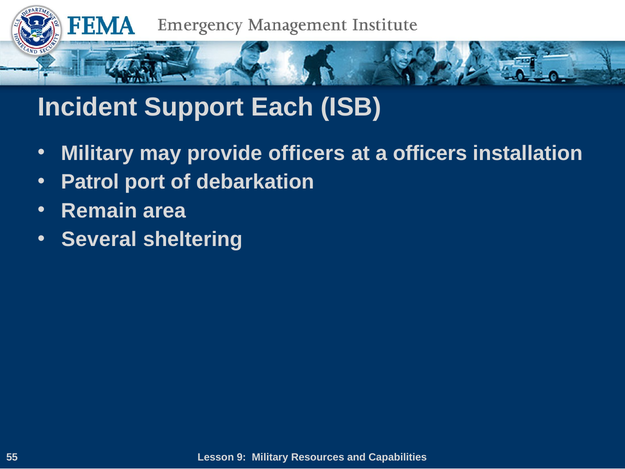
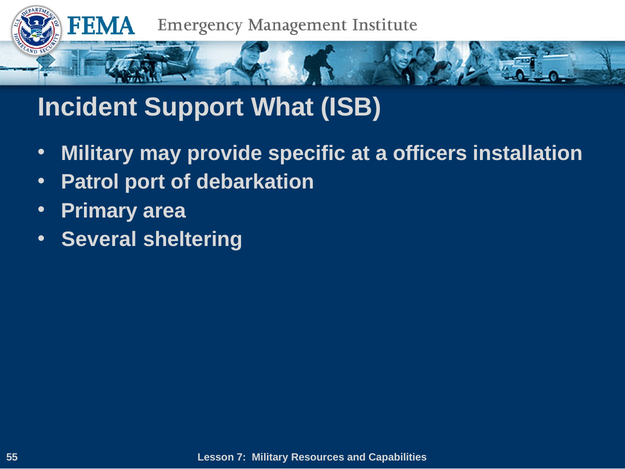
Each: Each -> What (283, 107)
provide officers: officers -> specific (307, 153)
Remain: Remain -> Primary (99, 211)
9: 9 -> 7 (241, 457)
